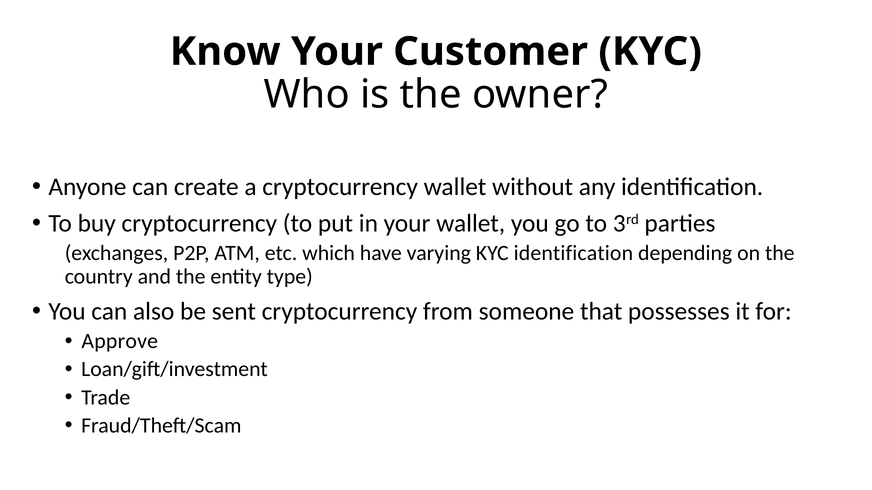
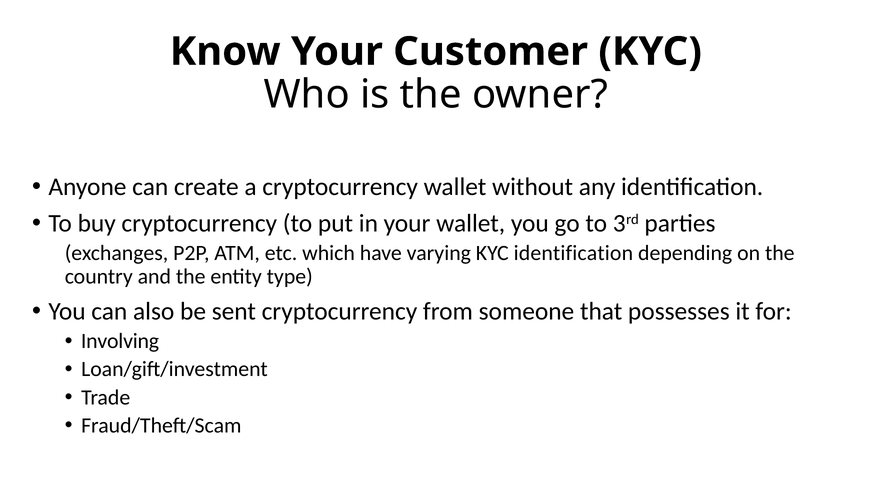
Approve: Approve -> Involving (120, 342)
